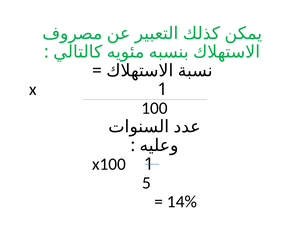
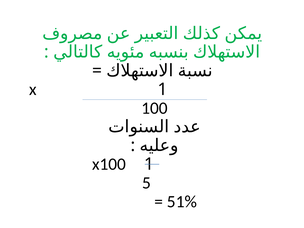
14%: 14% -> 51% (182, 202)
